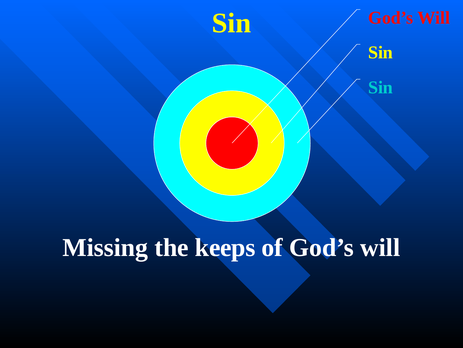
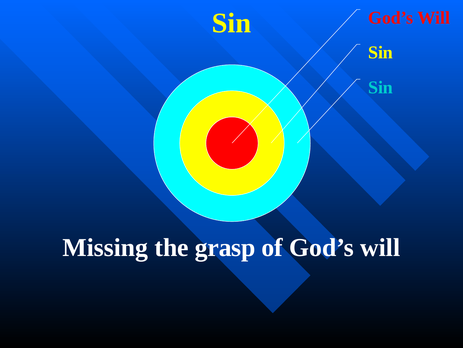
keeps: keeps -> grasp (225, 247)
